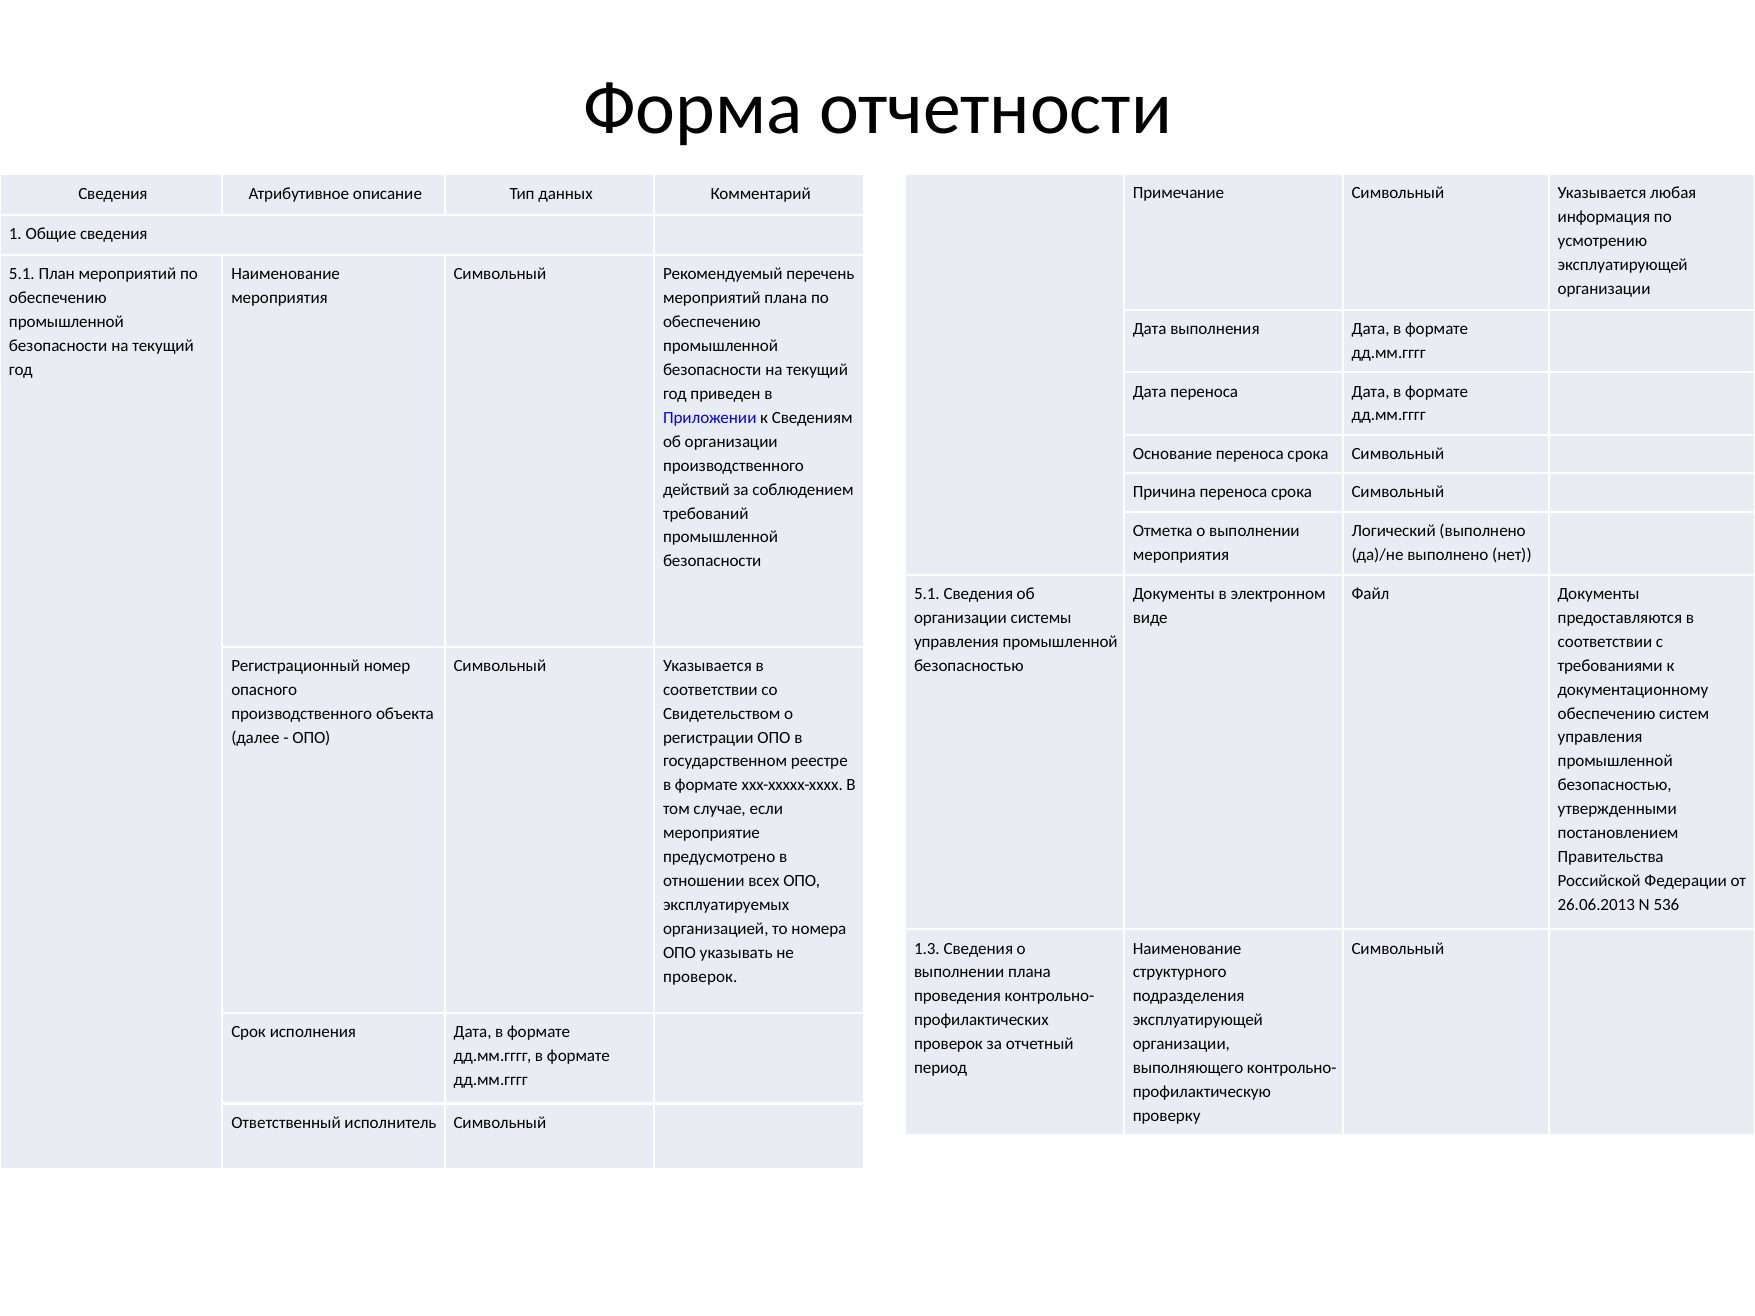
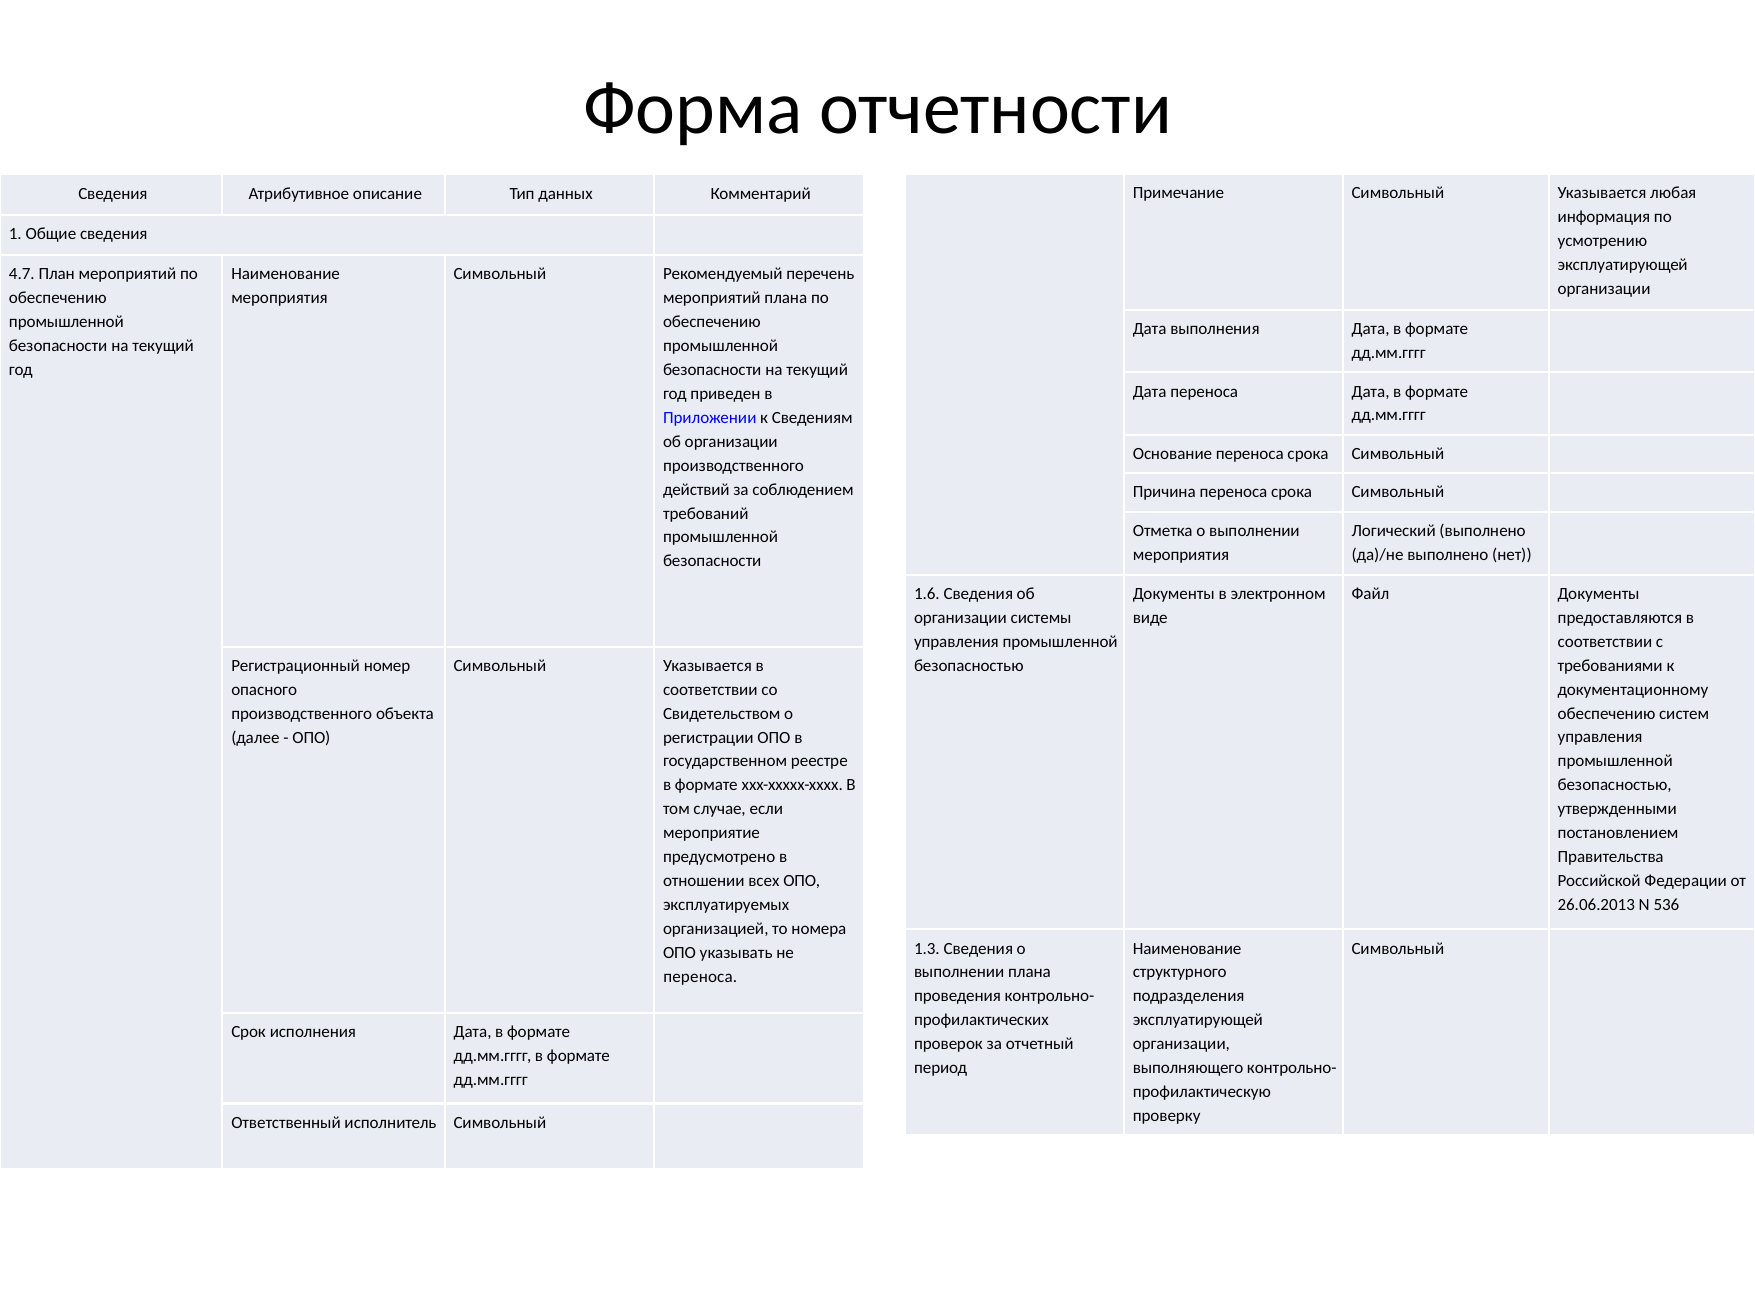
5.1: 5.1 -> 4.7 (22, 274)
5.1: 5.1 -> 1.6 (927, 594)
проверок: проверок -> переноса (700, 977)
